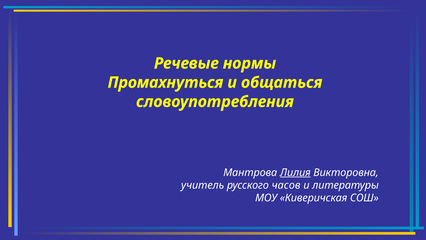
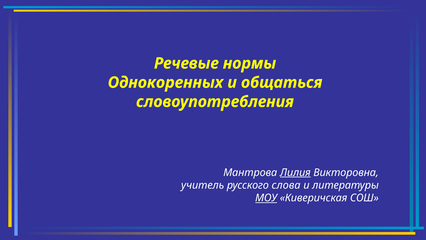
Промахнуться: Промахнуться -> Однокоренных (165, 82)
часов: часов -> слова (286, 185)
МОУ underline: none -> present (266, 198)
